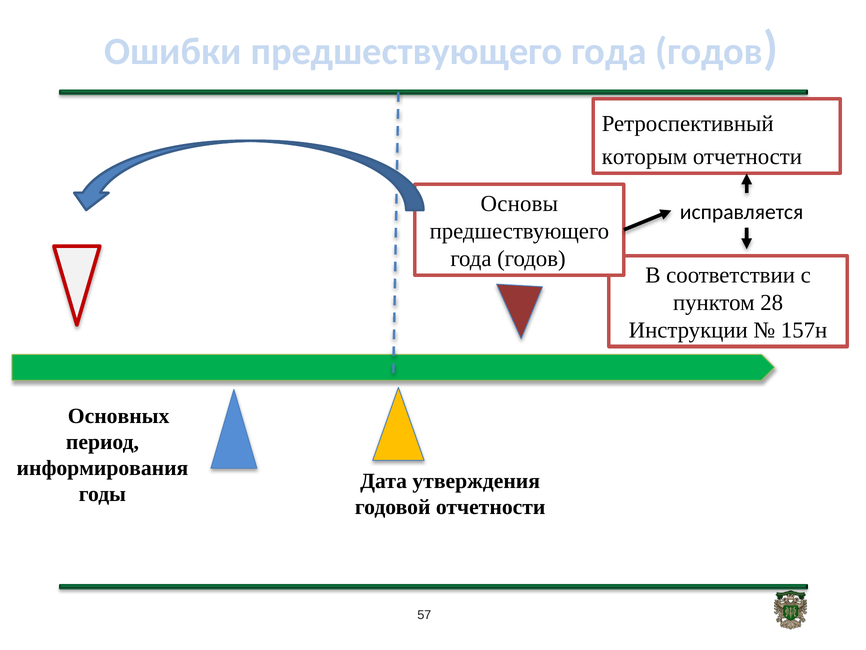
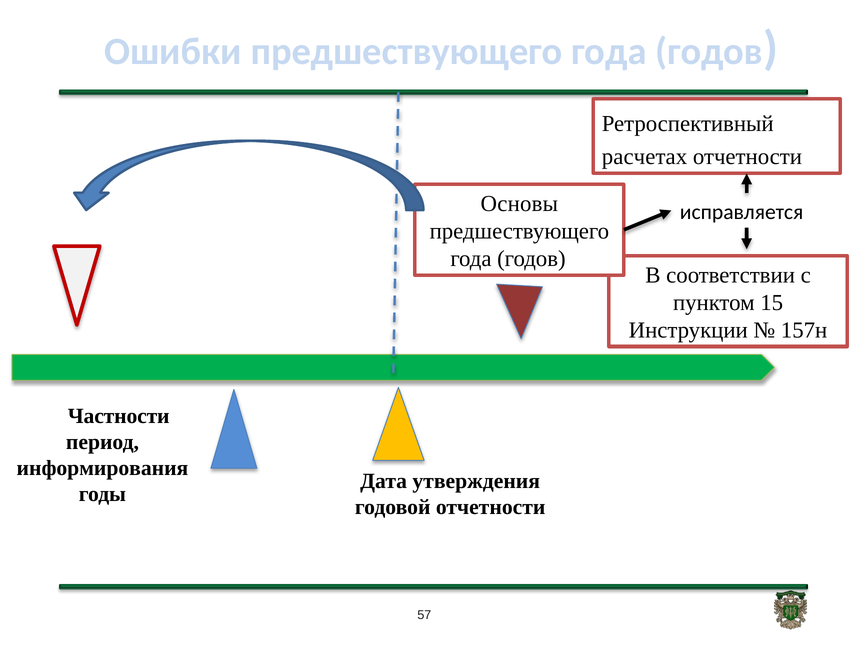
которым: которым -> расчетах (645, 157)
28: 28 -> 15 (772, 302)
Основных: Основных -> Частности (119, 416)
